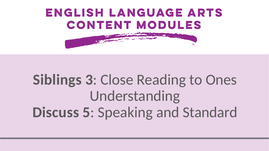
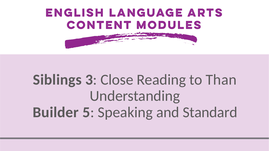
Ones: Ones -> Than (221, 80)
Discuss: Discuss -> Builder (56, 112)
